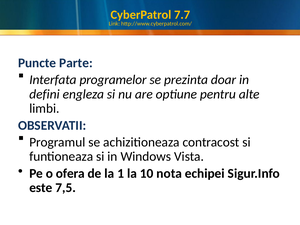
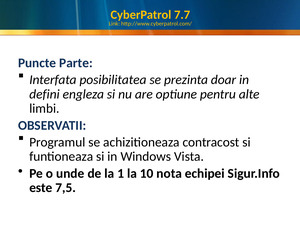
programelor: programelor -> posibilitatea (113, 80)
ofera: ofera -> unde (70, 173)
